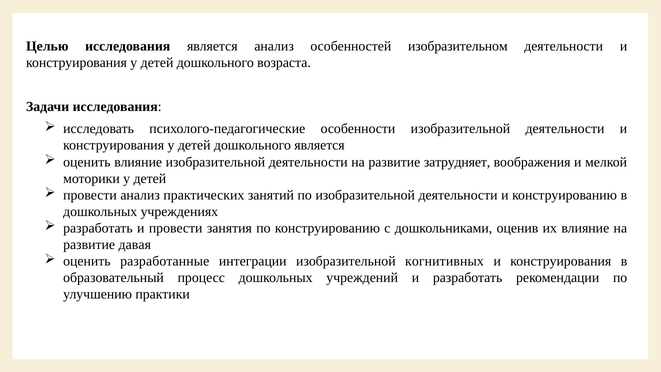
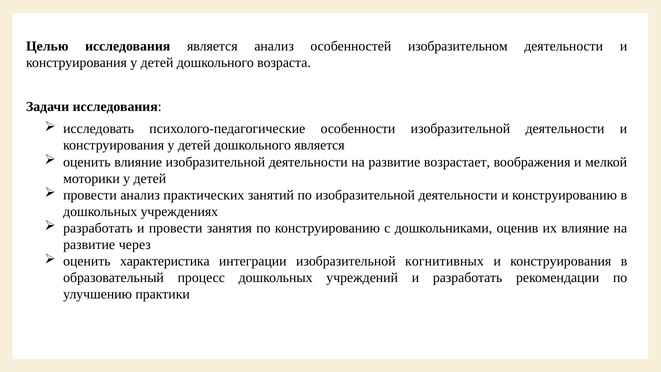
затрудняет: затрудняет -> возрастает (457, 162)
давая: давая -> через (135, 245)
разработанные: разработанные -> характеристика (165, 261)
